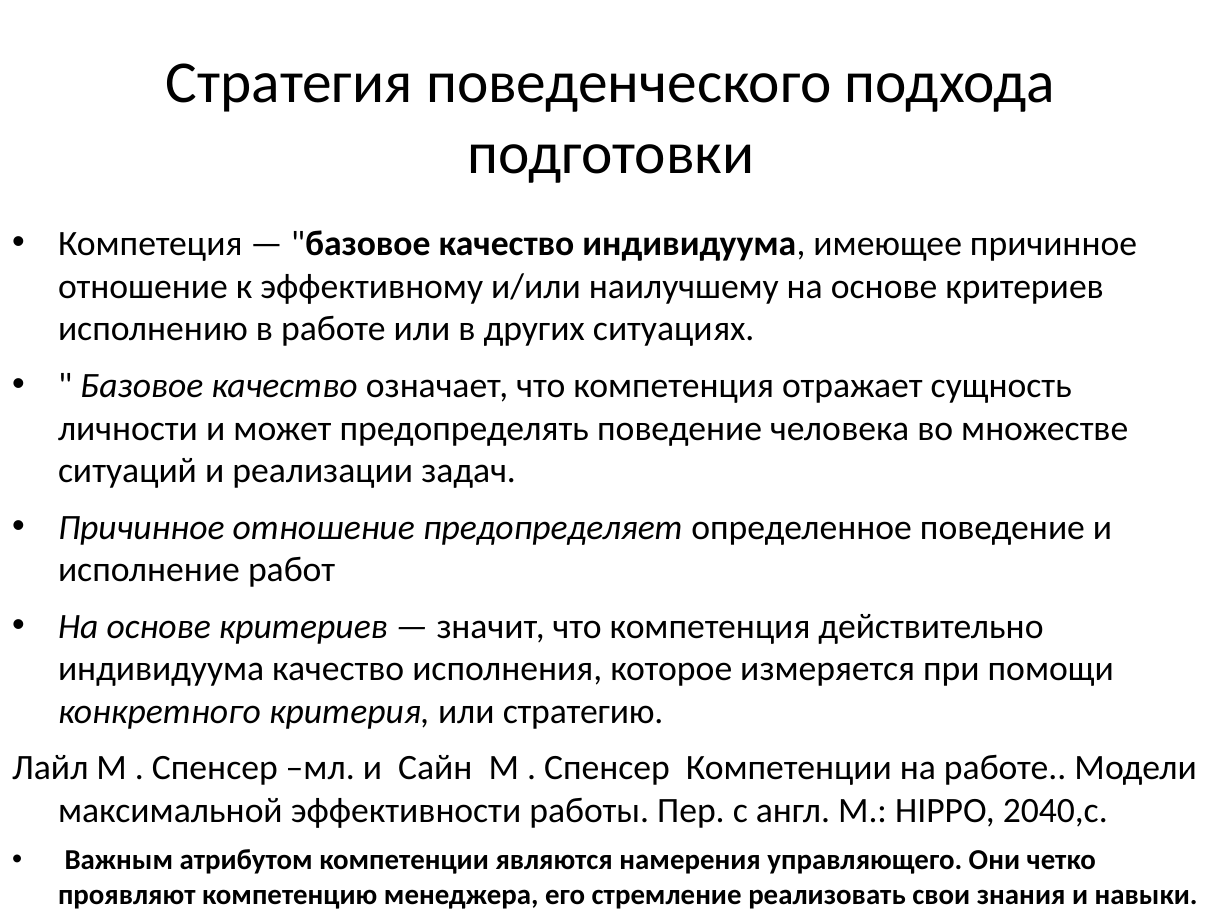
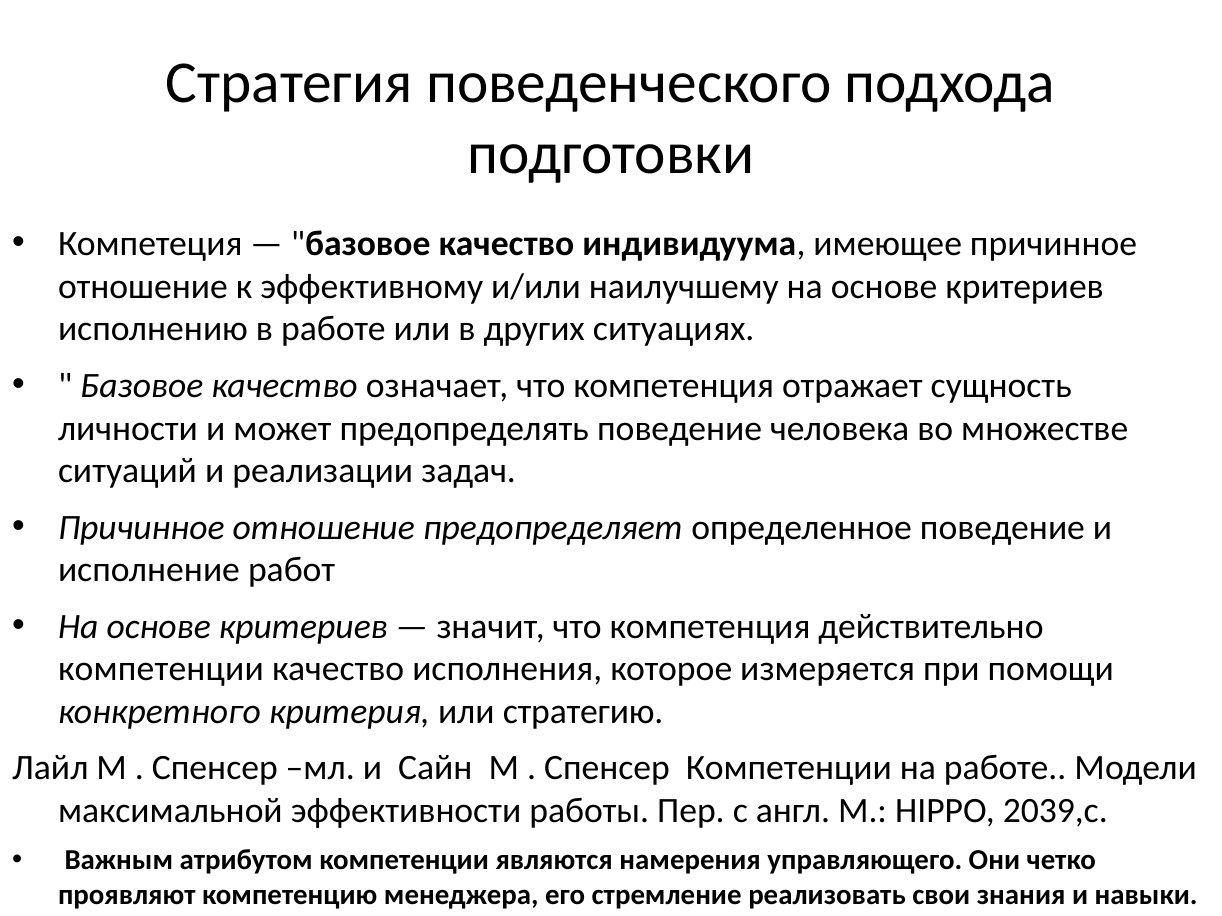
индивидуума: индивидуума -> компетенции (161, 669)
2040,с: 2040,с -> 2039,с (1055, 811)
